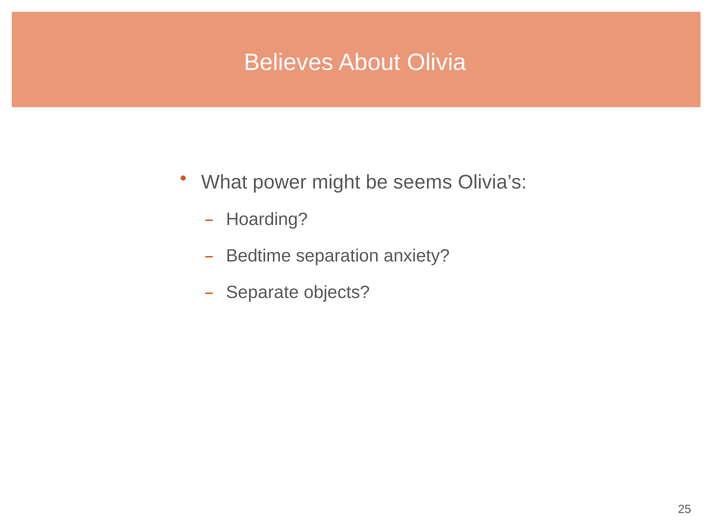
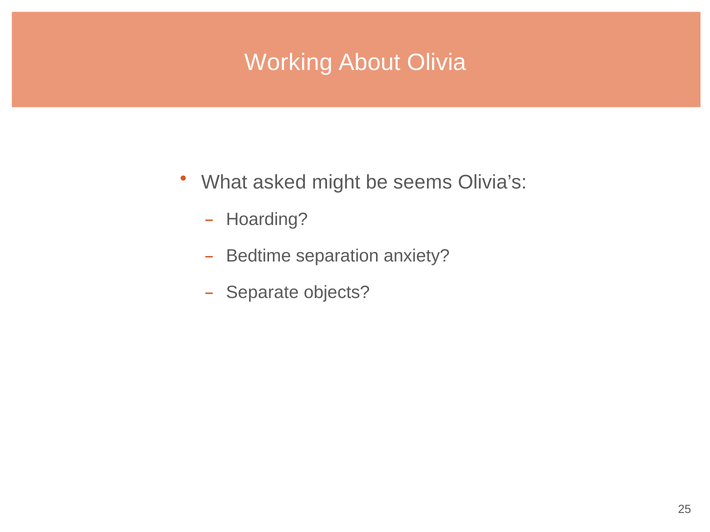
Believes: Believes -> Working (288, 63)
power: power -> asked (280, 182)
